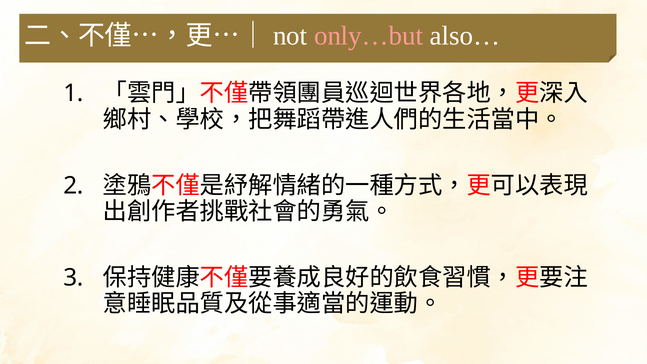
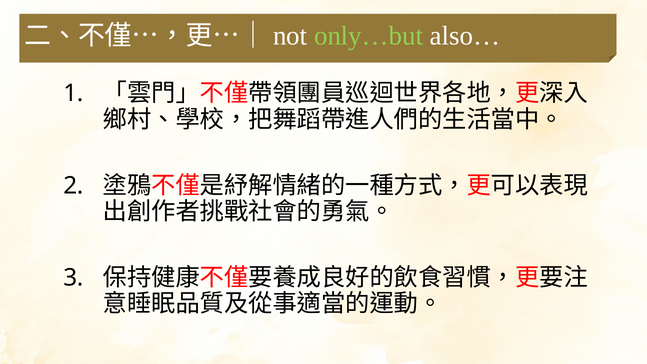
only…but colour: pink -> light green (369, 36)
